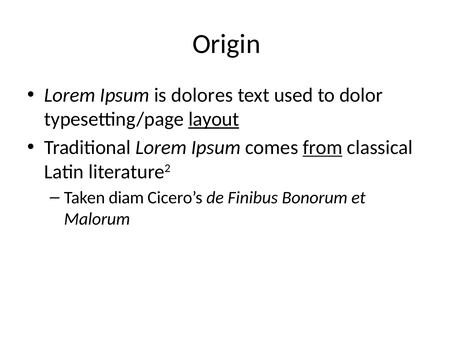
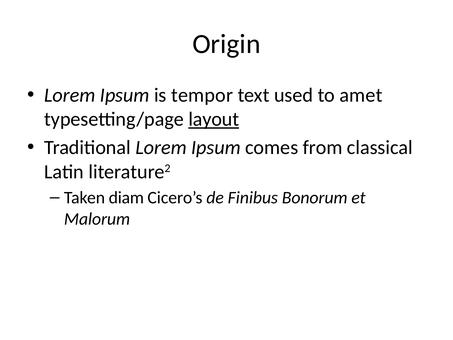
dolores: dolores -> tempor (202, 95)
dolor: dolor -> amet (361, 95)
from underline: present -> none (323, 147)
